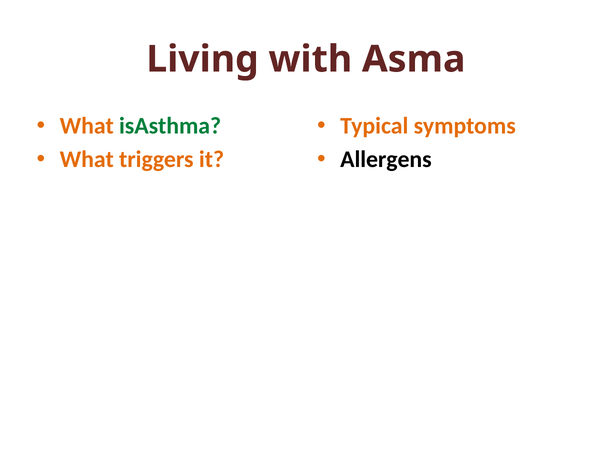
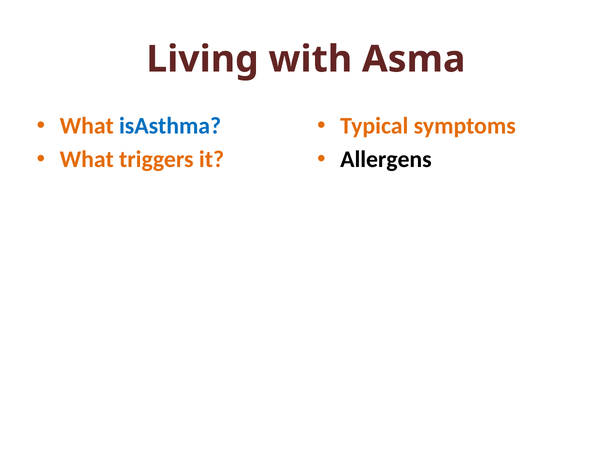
isAsthma colour: green -> blue (170, 126)
